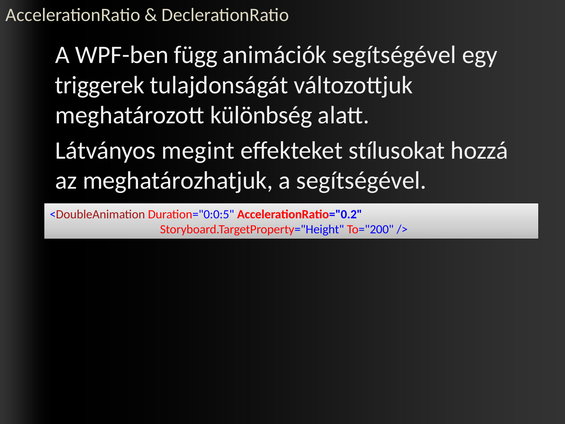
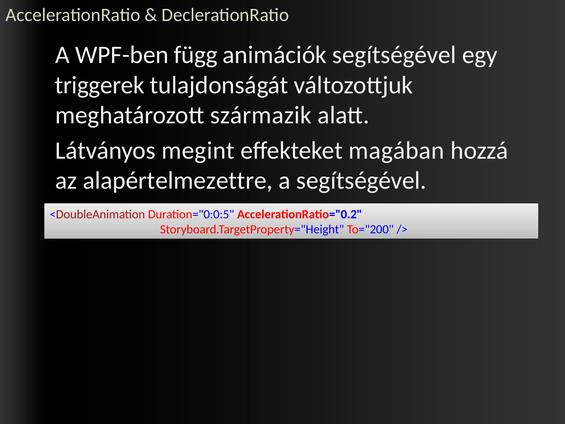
különbség: különbség -> származik (261, 115)
stílusokat: stílusokat -> magában (397, 150)
meghatározhatjuk: meghatározhatjuk -> alapértelmezettre (178, 181)
